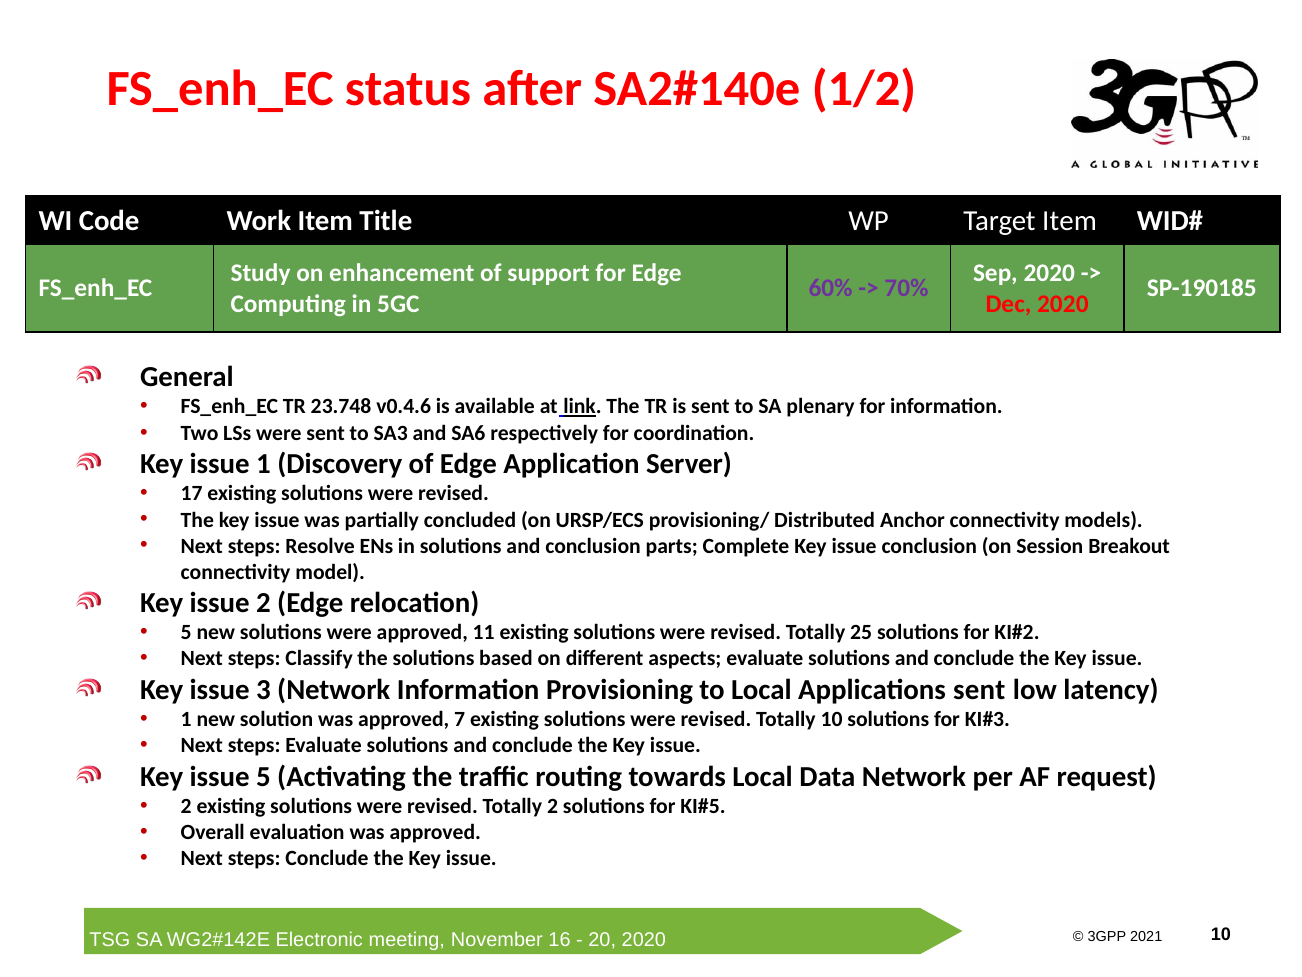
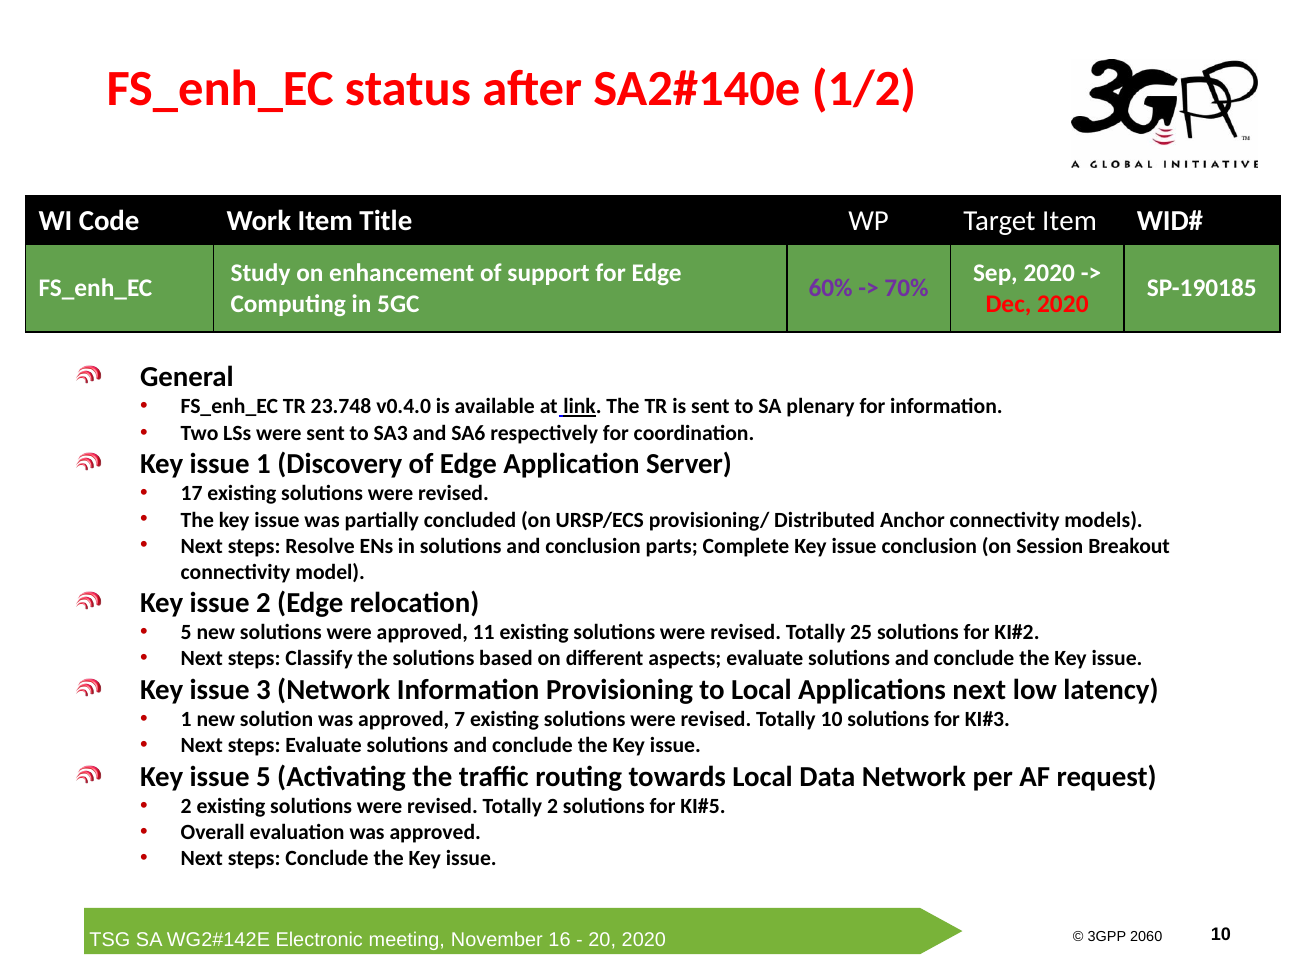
v0.4.6: v0.4.6 -> v0.4.0 (404, 406)
Applications sent: sent -> next (979, 689)
2021: 2021 -> 2060 (1146, 936)
